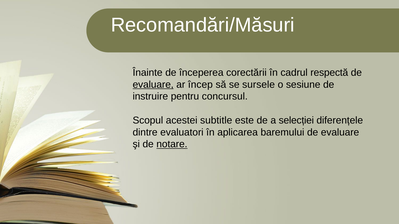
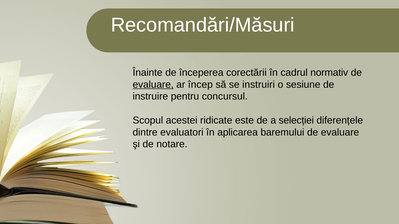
respectă: respectă -> normativ (329, 73)
sursele: sursele -> instruiri (259, 85)
subtitle: subtitle -> ridicate (216, 121)
notare underline: present -> none (172, 144)
